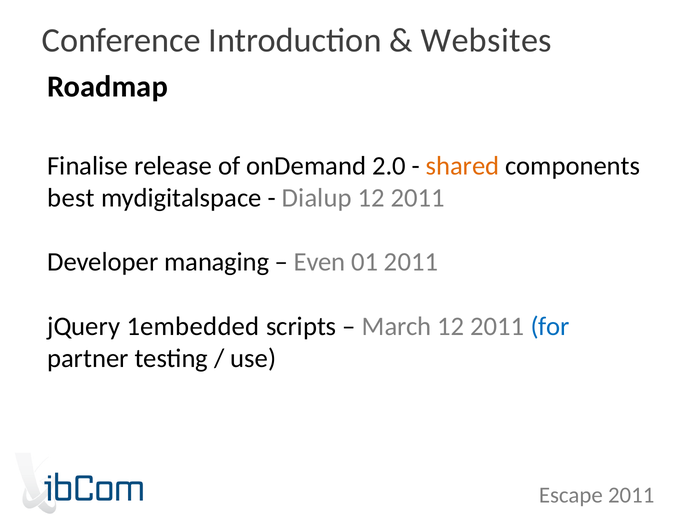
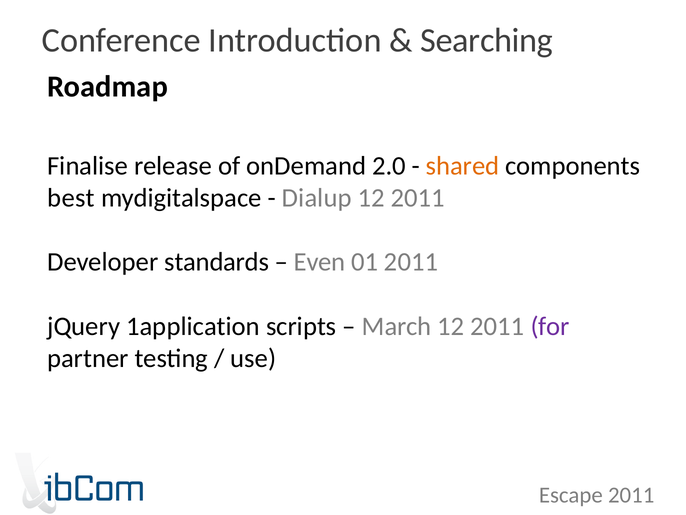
Websites: Websites -> Searching (487, 40)
managing: managing -> standards (217, 262)
1embedded: 1embedded -> 1application (193, 326)
for colour: blue -> purple (550, 326)
